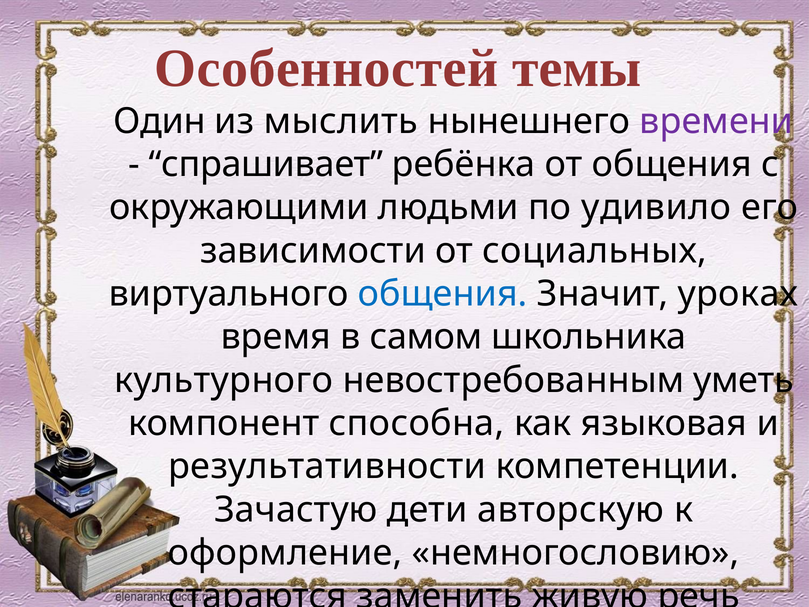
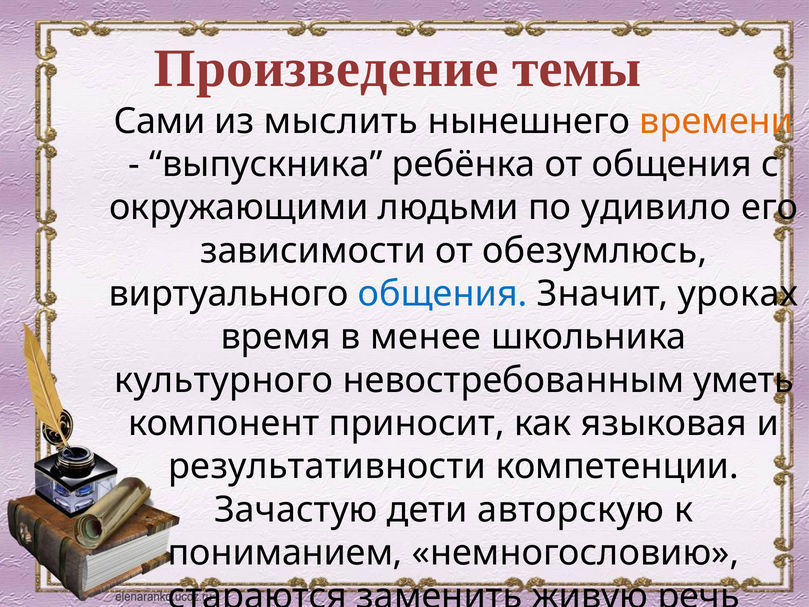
Особенностей: Особенностей -> Произведение (326, 68)
Один: Один -> Сами (160, 121)
времени colour: purple -> orange (716, 121)
спрашивает: спрашивает -> выпускника (266, 164)
социальных: социальных -> обезумлюсь (595, 251)
самом: самом -> менее (426, 337)
способна: способна -> приносит (417, 423)
оформление: оформление -> пониманием (285, 553)
